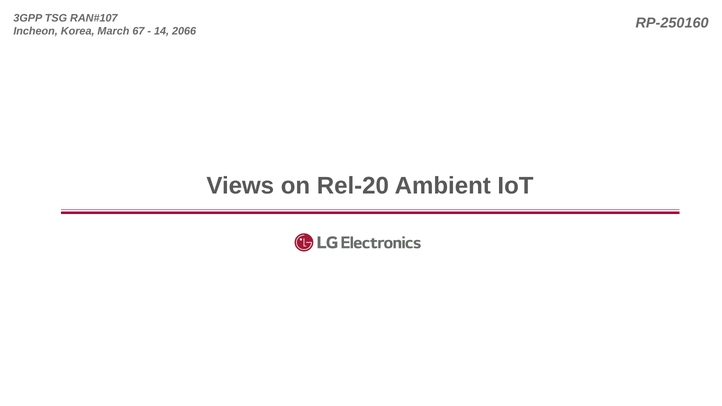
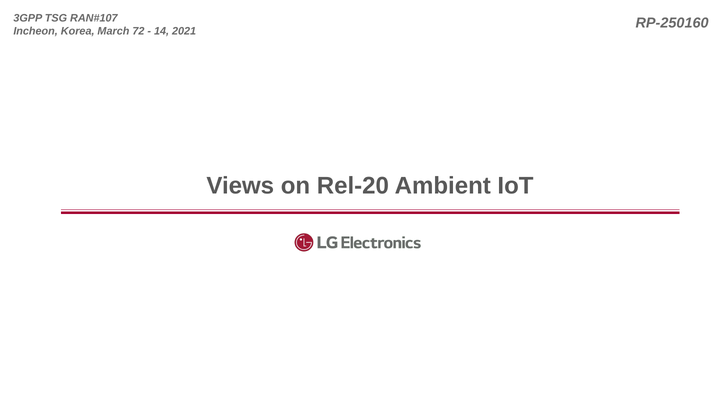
67: 67 -> 72 (138, 31)
2066: 2066 -> 2021 (184, 31)
